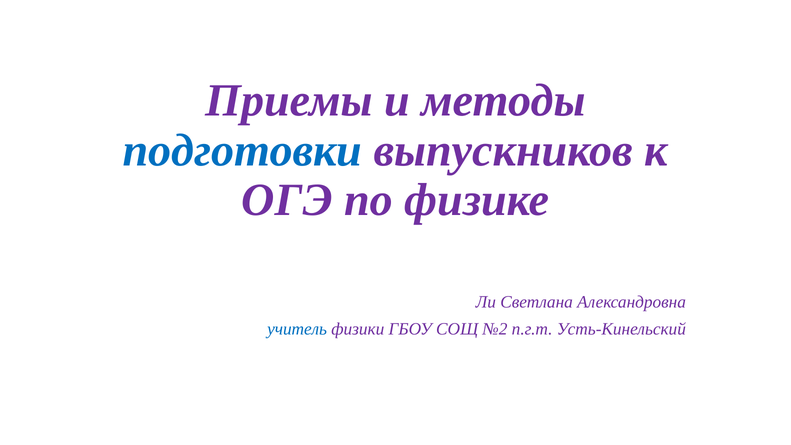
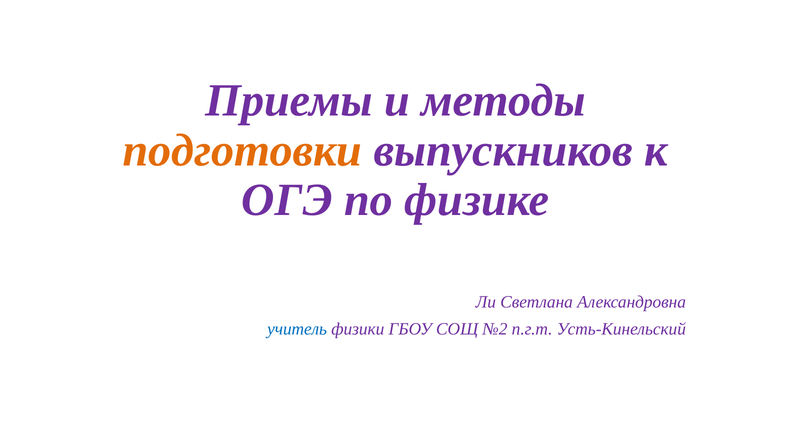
подготовки colour: blue -> orange (243, 150)
